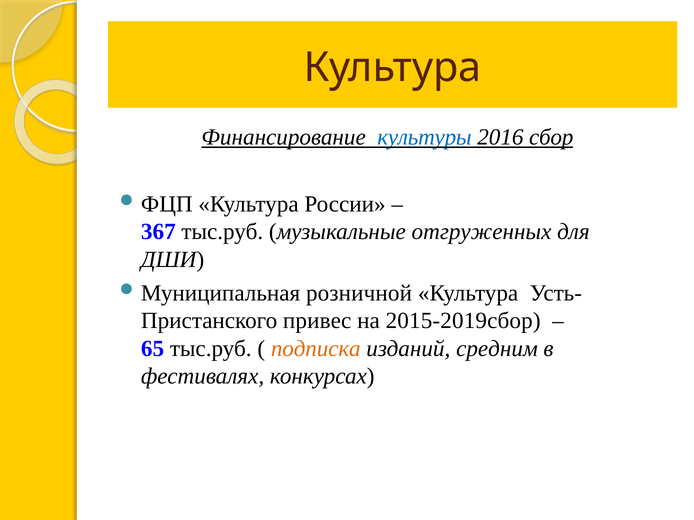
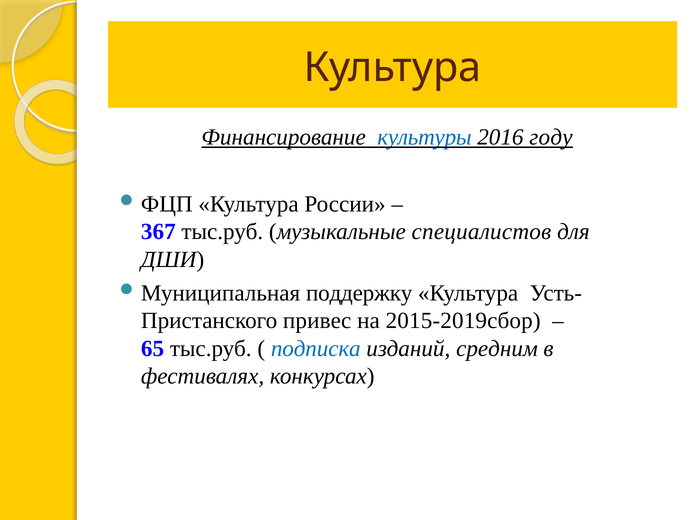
сбор: сбор -> году (551, 137)
отгруженных: отгруженных -> специалистов (481, 232)
розничной: розничной -> поддержку (359, 293)
подписка colour: orange -> blue (316, 349)
